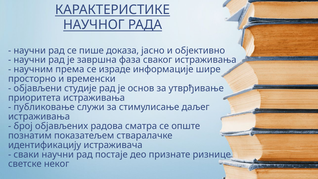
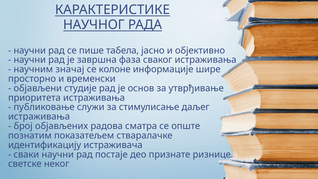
доказа: доказа -> табела (123, 50)
према: према -> значај (70, 69)
израде: израде -> колоне (115, 69)
